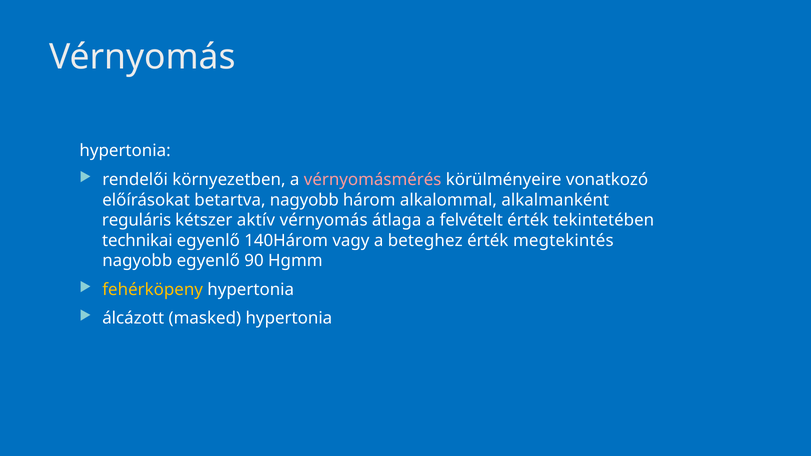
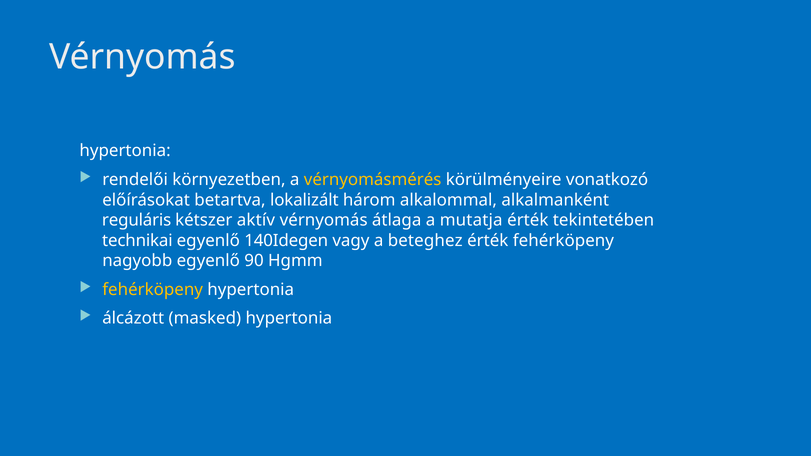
vérnyomásmérés colour: pink -> yellow (373, 180)
betartva nagyobb: nagyobb -> lokalizált (304, 200)
felvételt: felvételt -> mutatja (471, 220)
140Három: 140Három -> 140Idegen (286, 241)
érték megtekintés: megtekintés -> fehérköpeny (563, 241)
